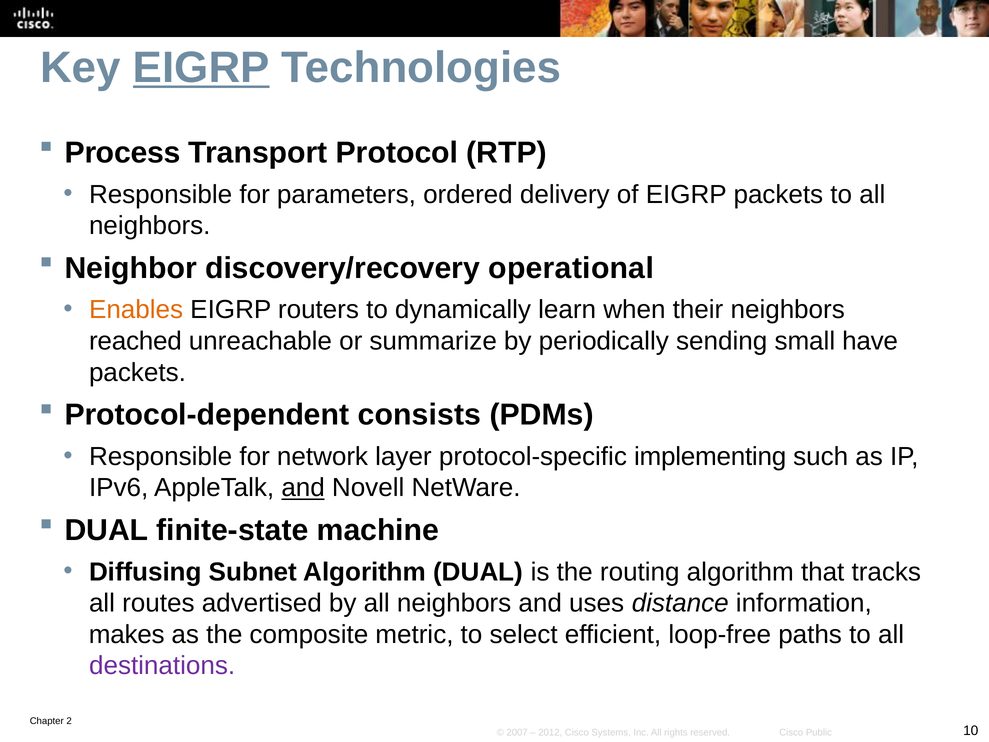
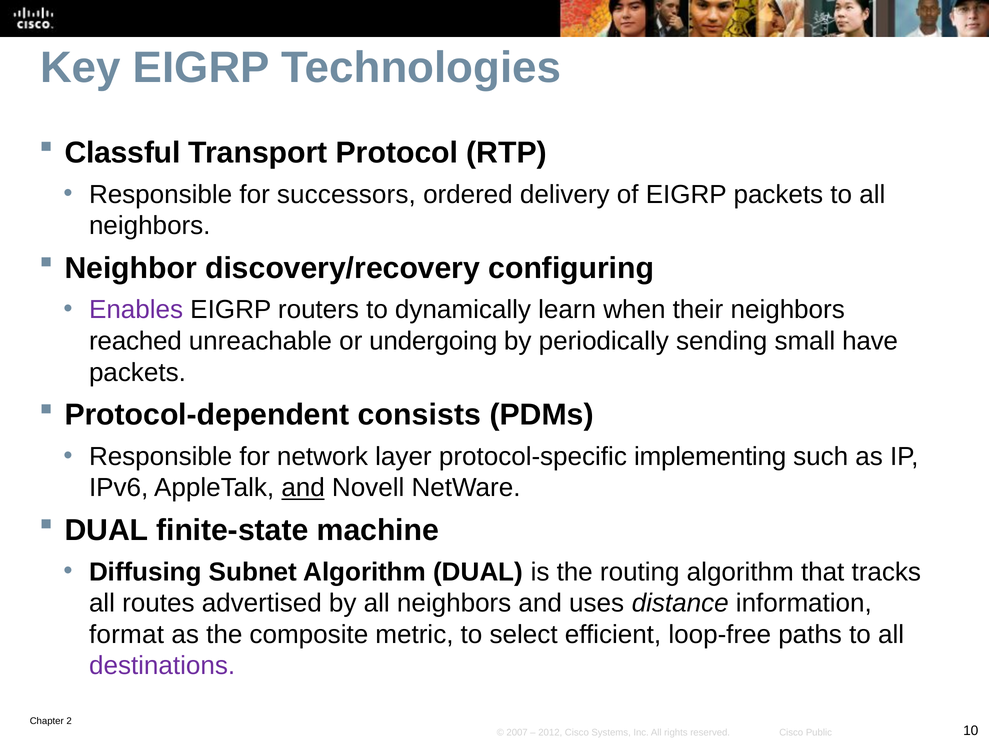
EIGRP underline: present -> none (201, 68)
Process: Process -> Classful (123, 153)
parameters: parameters -> successors (346, 194)
operational: operational -> configuring (571, 268)
Enables colour: orange -> purple (136, 310)
summarize: summarize -> undergoing (433, 341)
makes: makes -> format (127, 634)
